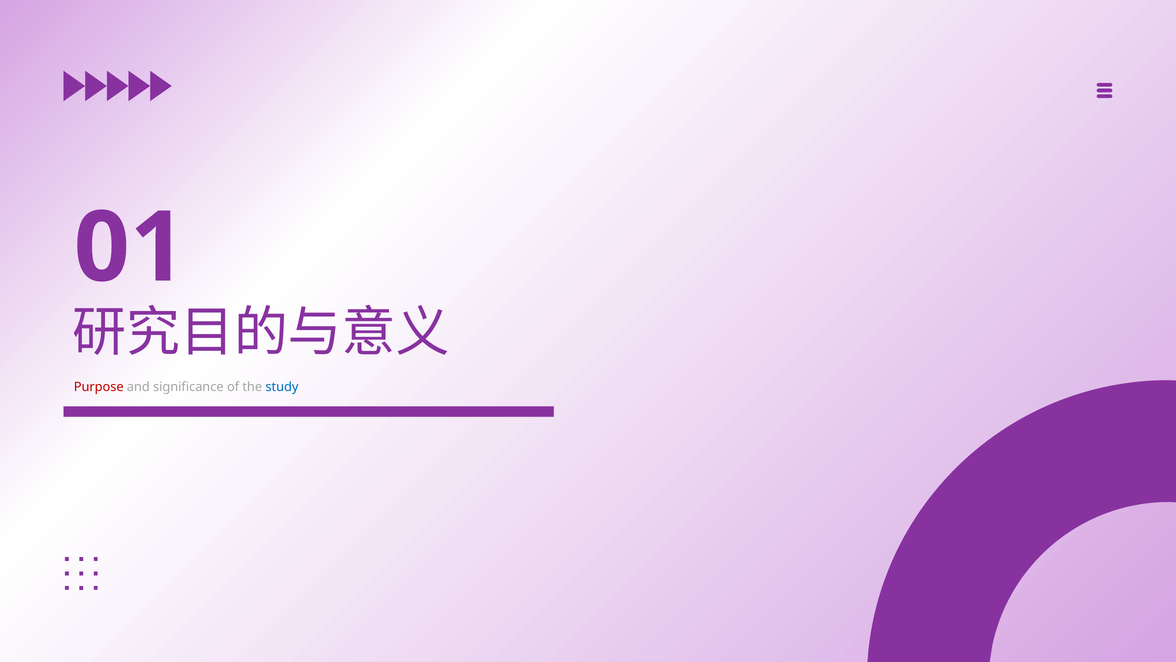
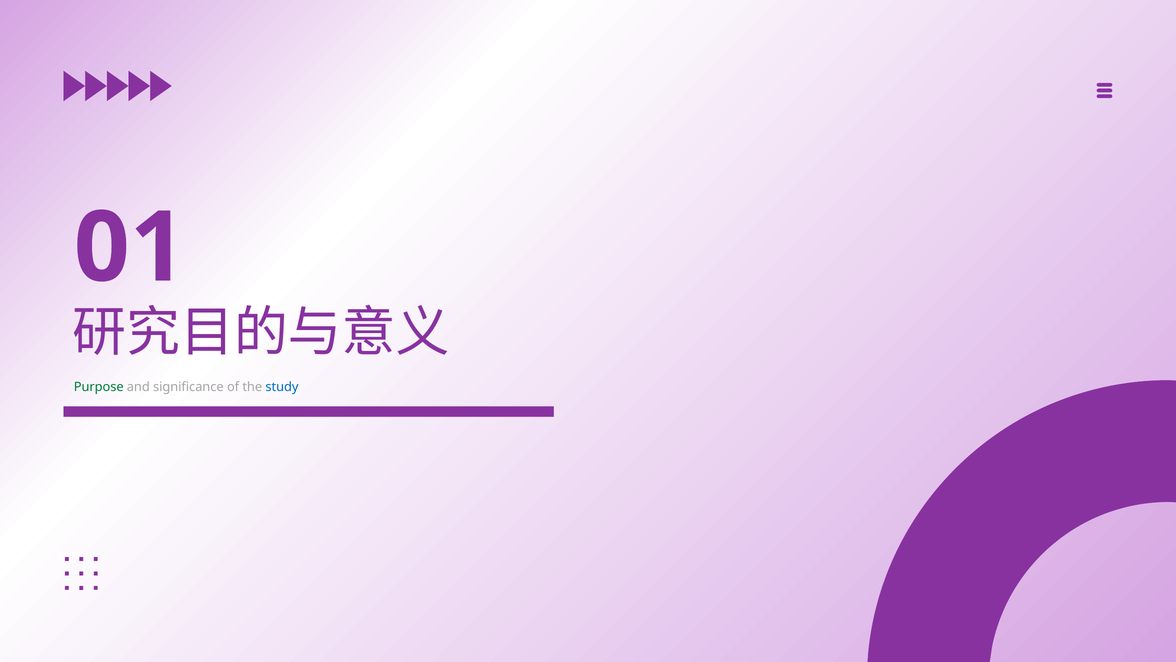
Purpose colour: red -> green (99, 387)
